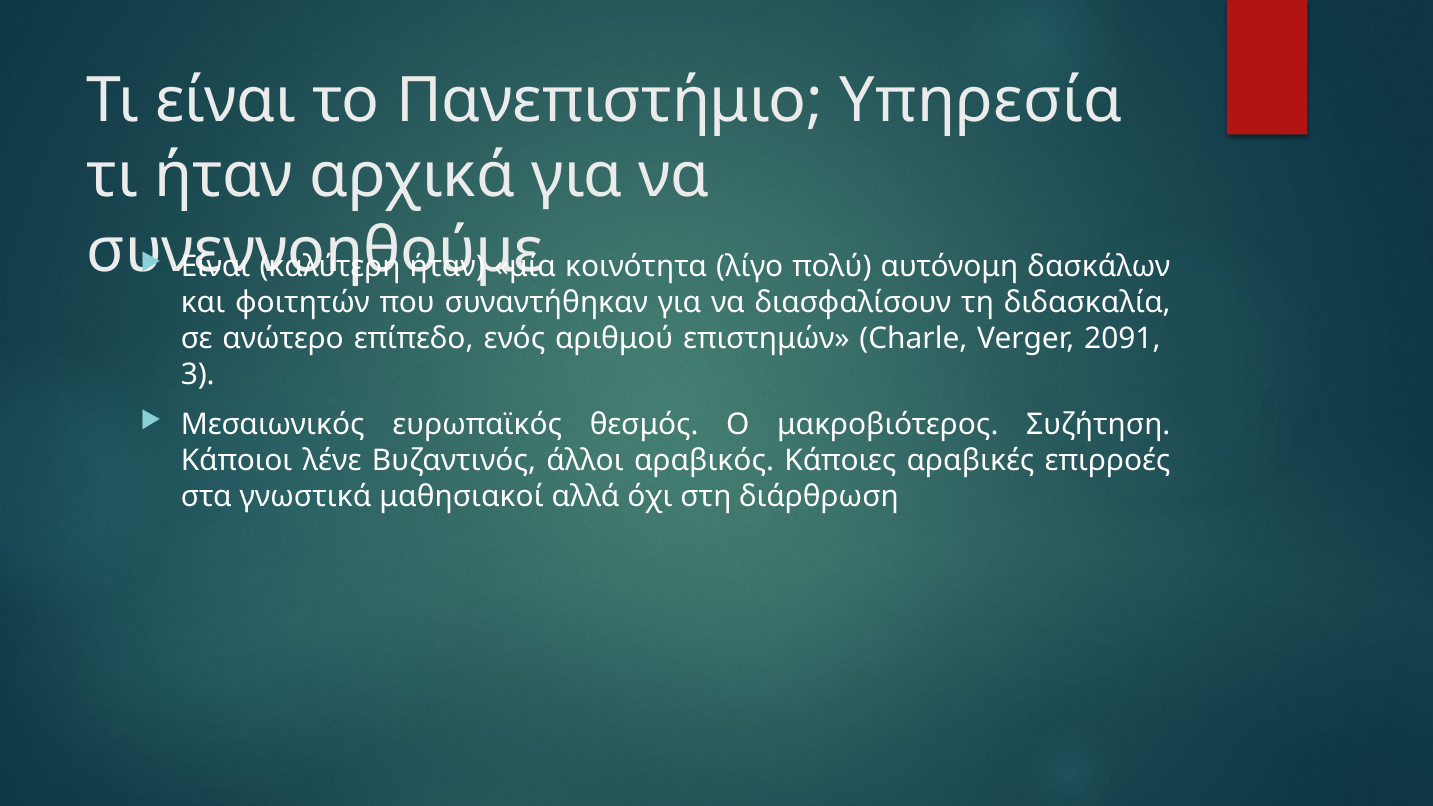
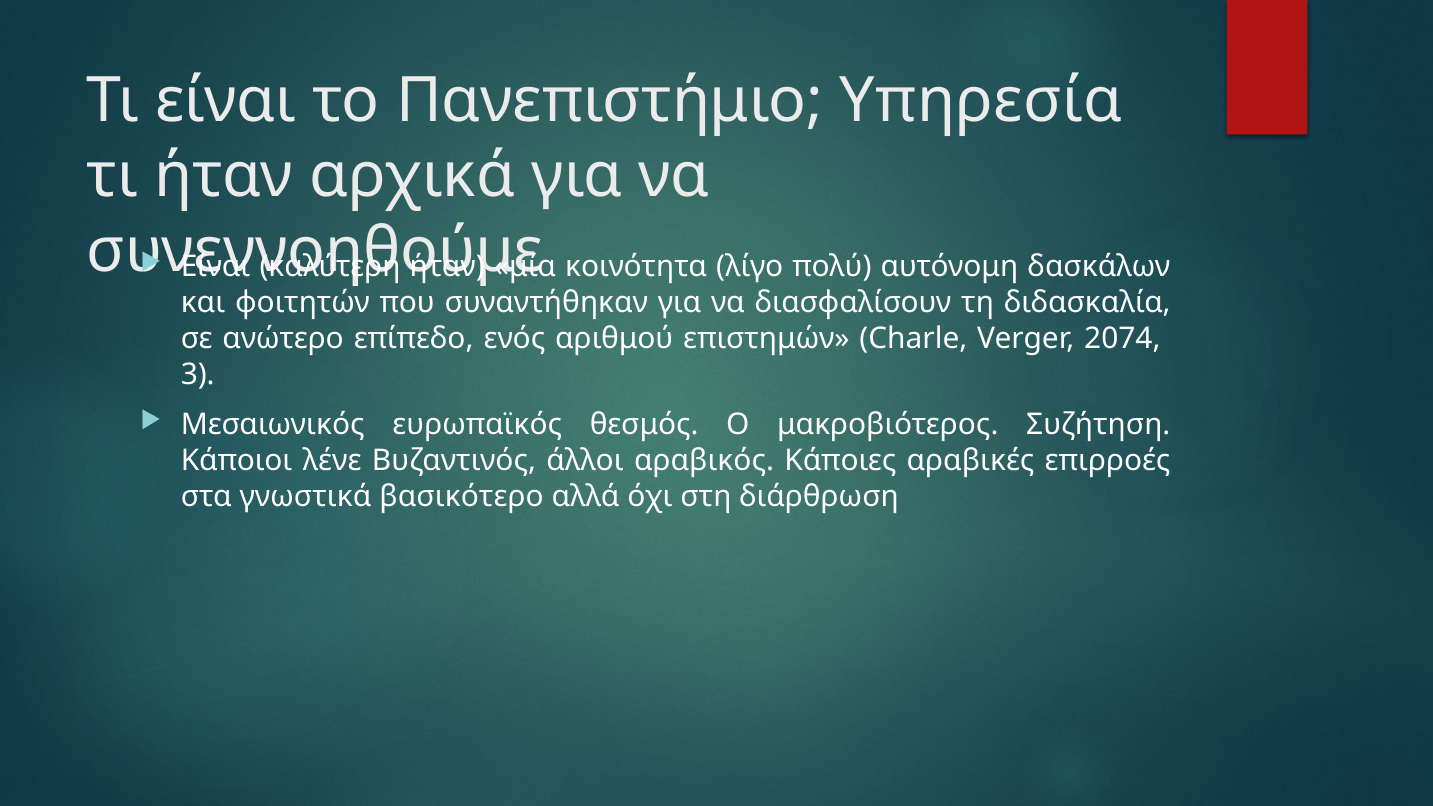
2091: 2091 -> 2074 (1122, 338)
μαθησιακοί: μαθησιακοί -> βασικότερο (462, 497)
